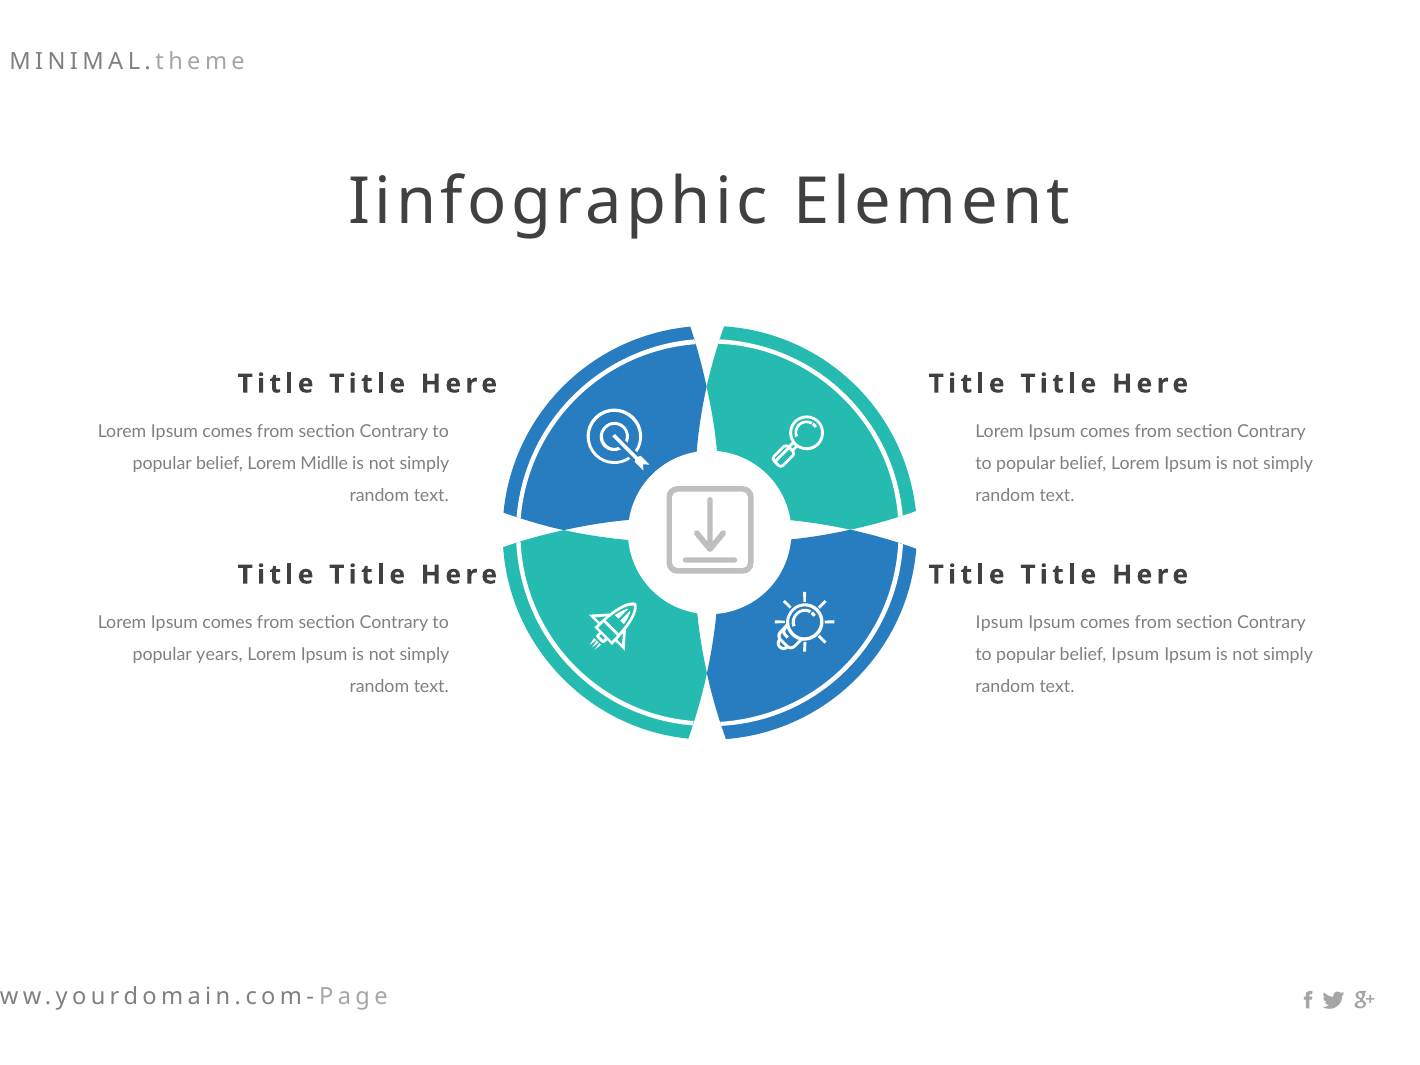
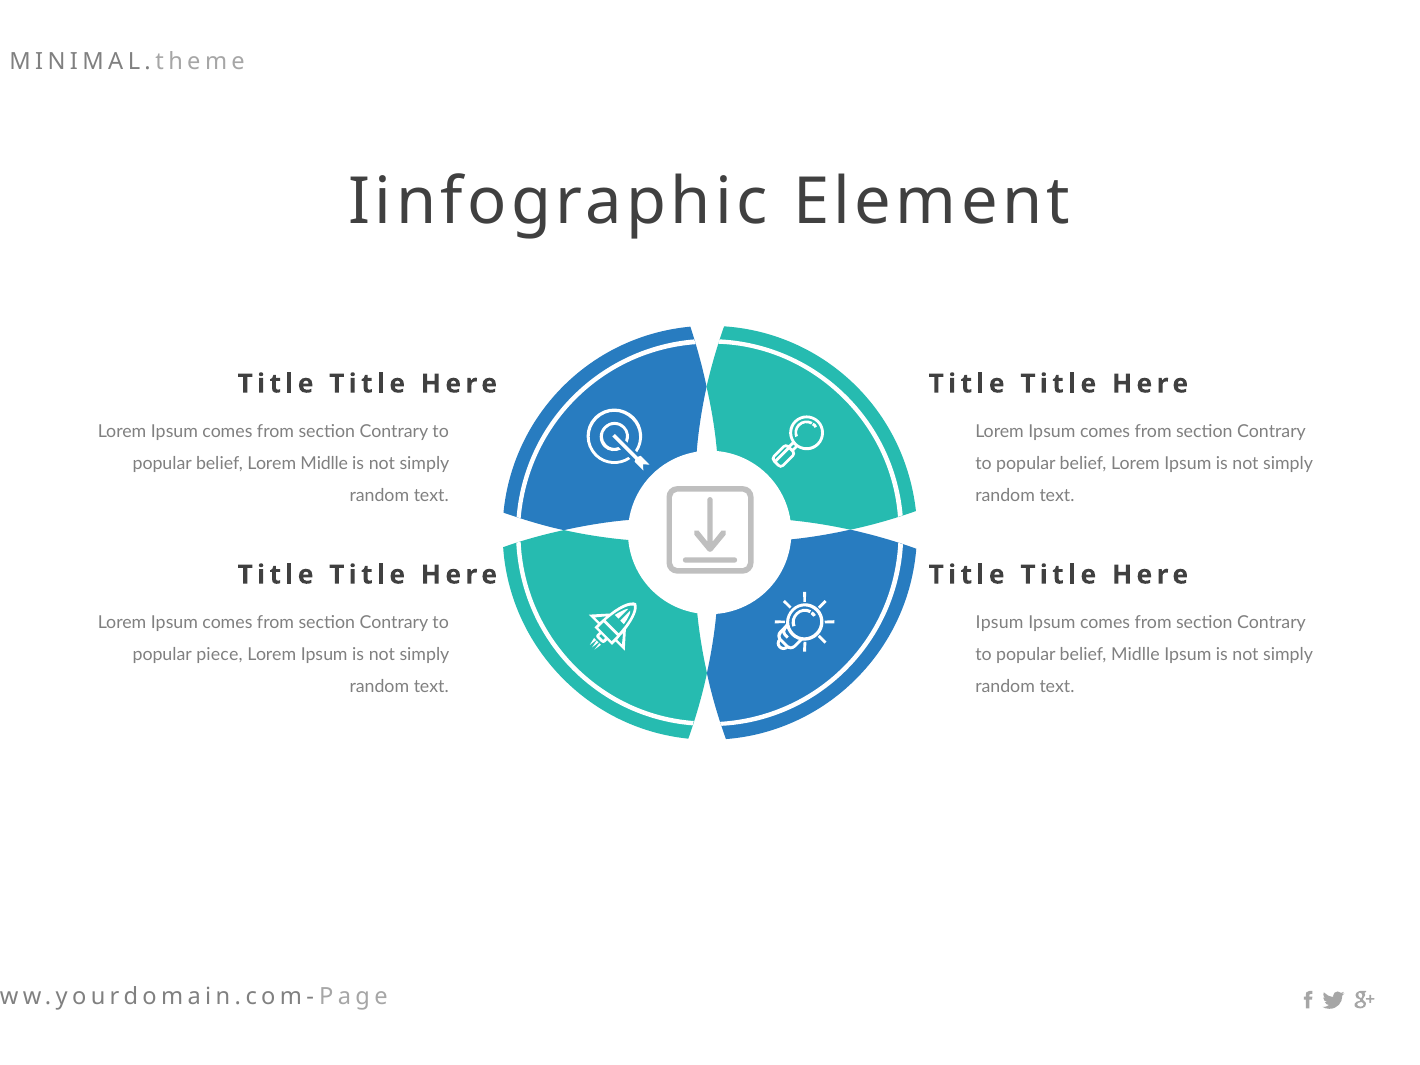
years: years -> piece (219, 655)
belief Ipsum: Ipsum -> Midlle (1135, 655)
